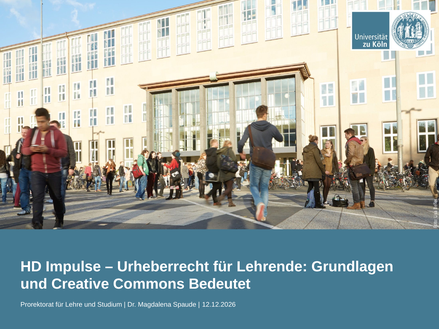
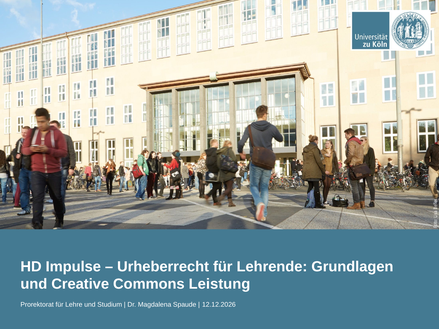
Bedeutet: Bedeutet -> Leistung (219, 284)
